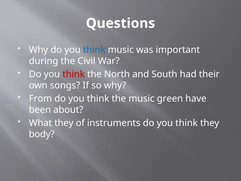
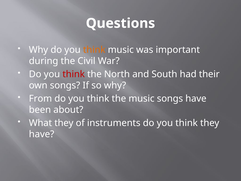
think colour: blue -> orange (94, 50)
music green: green -> songs (170, 98)
body: body -> have (42, 134)
